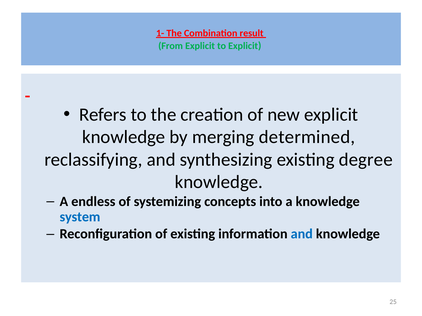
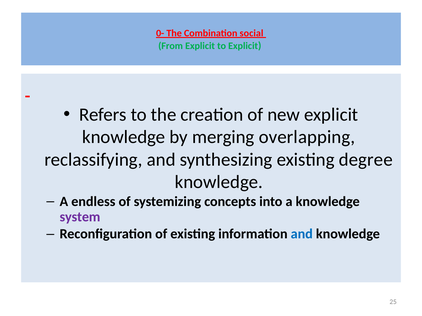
1-: 1- -> 0- (160, 33)
result: result -> social (252, 33)
determined: determined -> overlapping (307, 137)
system colour: blue -> purple (80, 217)
